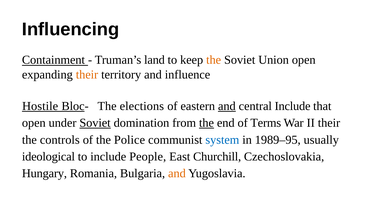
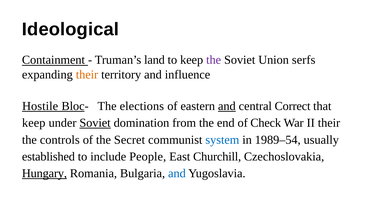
Influencing: Influencing -> Ideological (70, 29)
the colour: orange -> purple (214, 60)
Union open: open -> serfs (304, 60)
central Include: Include -> Correct (293, 106)
open: open -> keep (34, 123)
the underline: present -> none (206, 123)
Terms: Terms -> Check (266, 123)
Police: Police -> Secret (130, 140)
1989–95: 1989–95 -> 1989–54 (278, 140)
ideological: ideological -> established (48, 156)
Hungary underline: none -> present (44, 173)
and colour: orange -> blue (177, 173)
